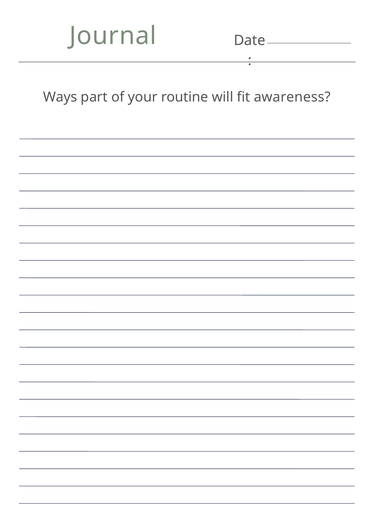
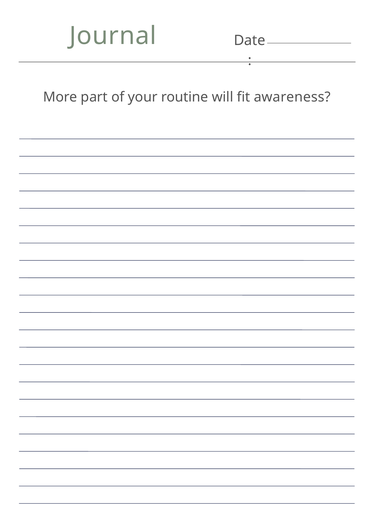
Ways: Ways -> More (60, 97)
